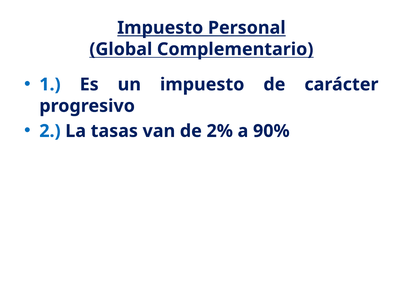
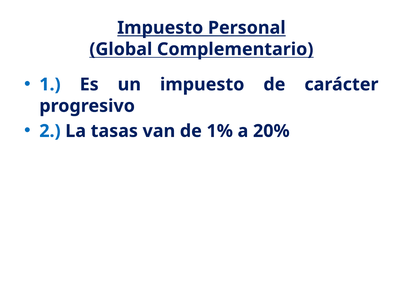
2%: 2% -> 1% (220, 131)
90%: 90% -> 20% (271, 131)
